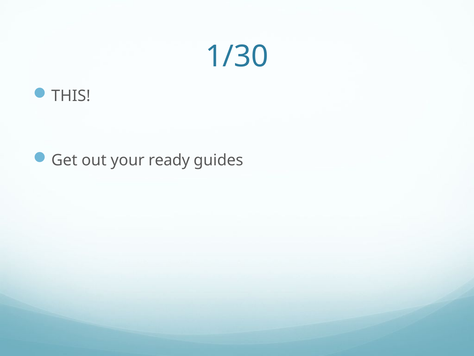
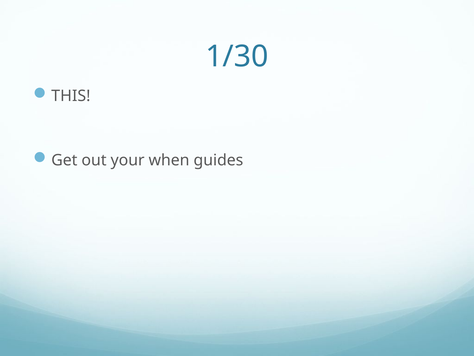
ready: ready -> when (169, 160)
